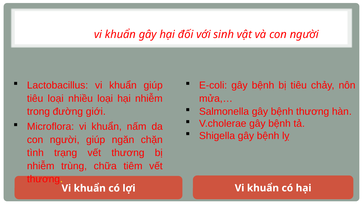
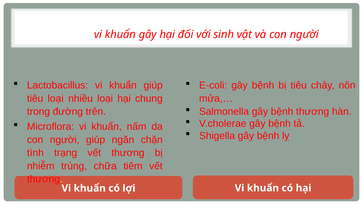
hại nhiễm: nhiễm -> chung (149, 99)
giới: giới -> trên (96, 112)
